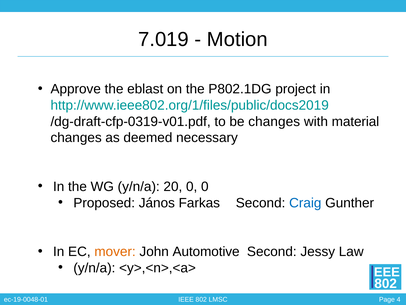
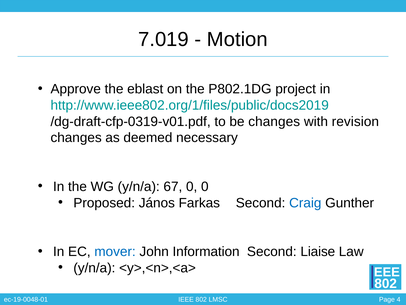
material: material -> revision (355, 121)
20: 20 -> 67 (173, 186)
mover colour: orange -> blue (115, 251)
Automotive: Automotive -> Information (206, 251)
Jessy: Jessy -> Liaise (318, 251)
